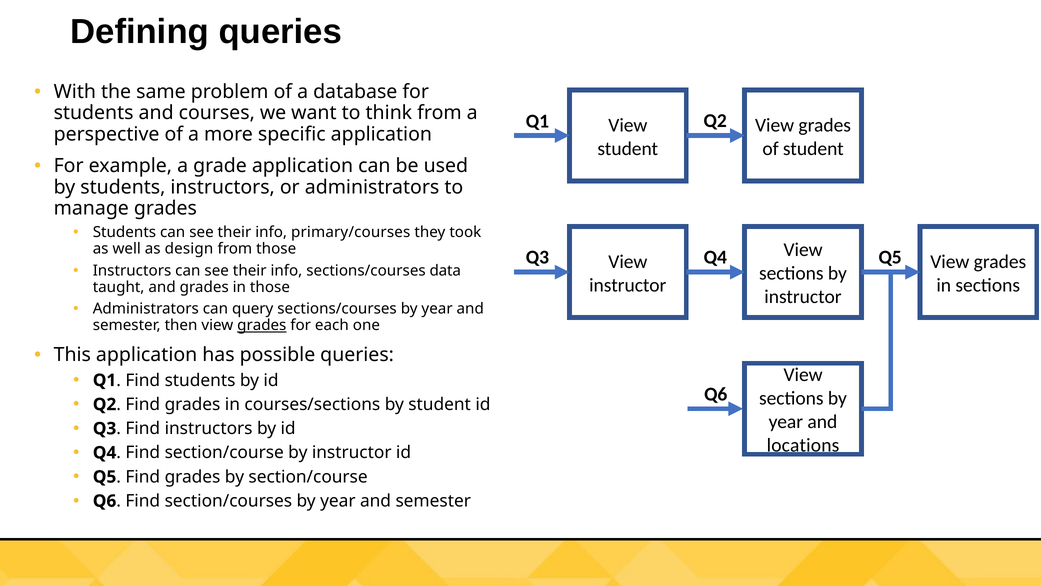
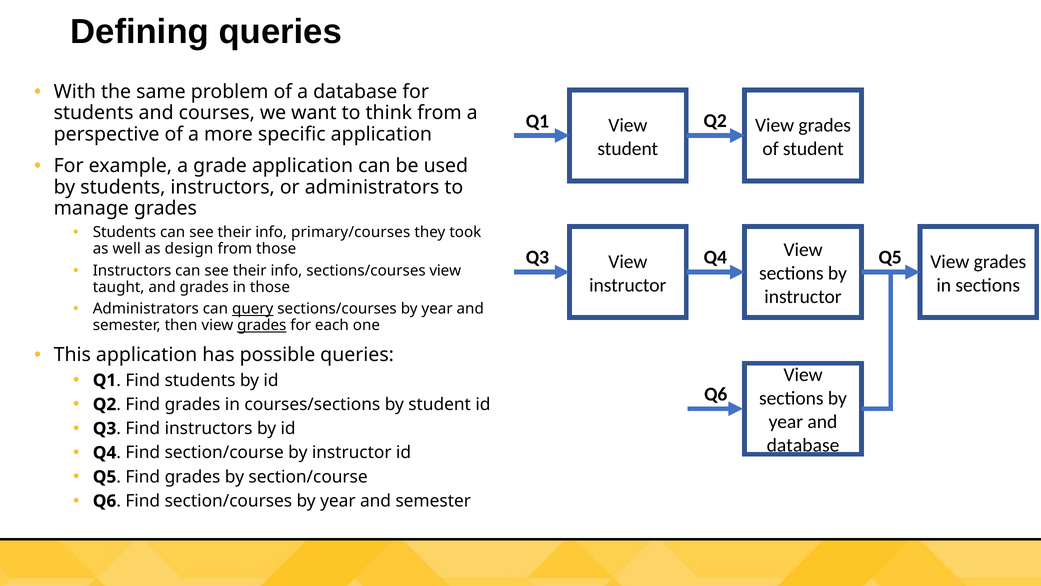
sections/courses data: data -> view (445, 270)
query underline: none -> present (253, 309)
locations: locations -> database (803, 445)
